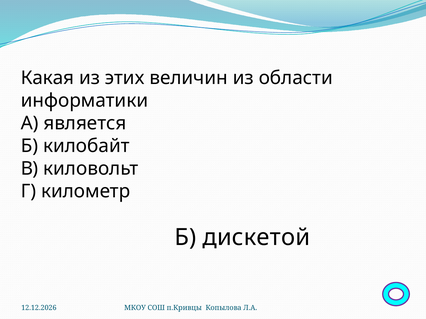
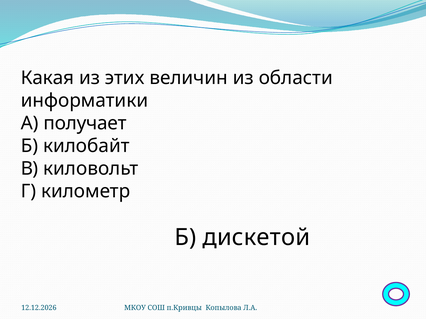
является: является -> получает (85, 123)
